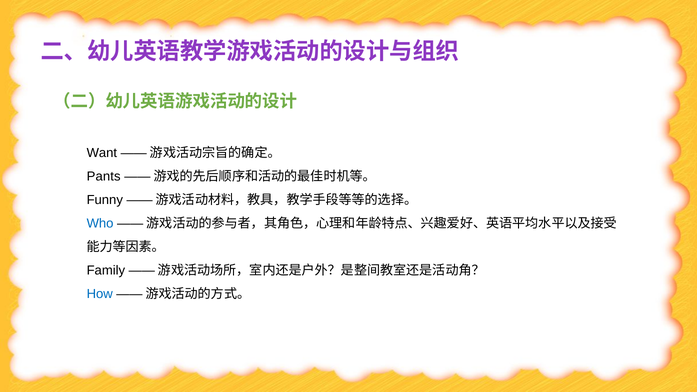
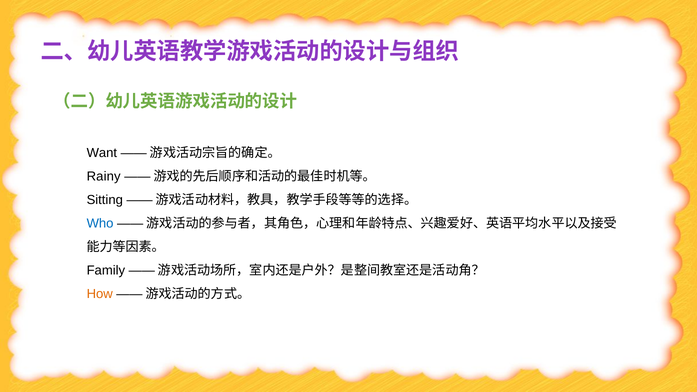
Pants: Pants -> Rainy (104, 177)
Funny: Funny -> Sitting (105, 200)
How colour: blue -> orange (100, 294)
